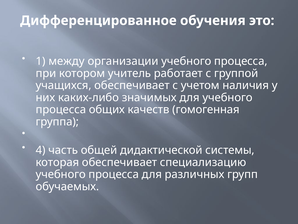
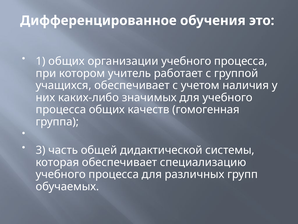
1 между: между -> общих (66, 61)
4: 4 -> 3 (41, 150)
